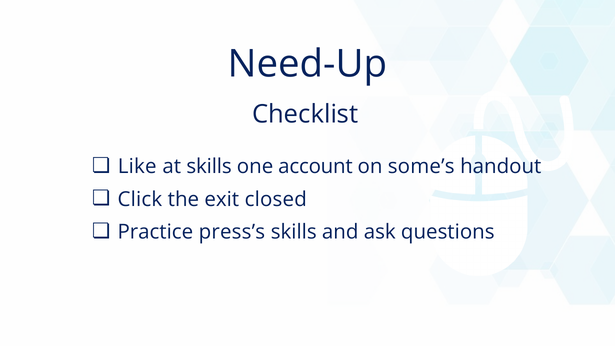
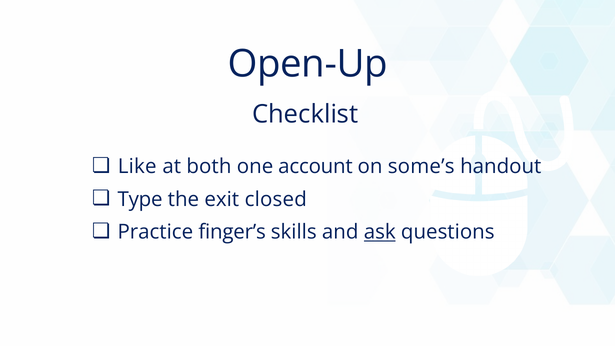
Need-Up: Need-Up -> Open-Up (308, 64)
at skills: skills -> both (209, 166)
Click: Click -> Type (140, 199)
press’s: press’s -> finger’s (232, 232)
ask underline: none -> present (380, 232)
